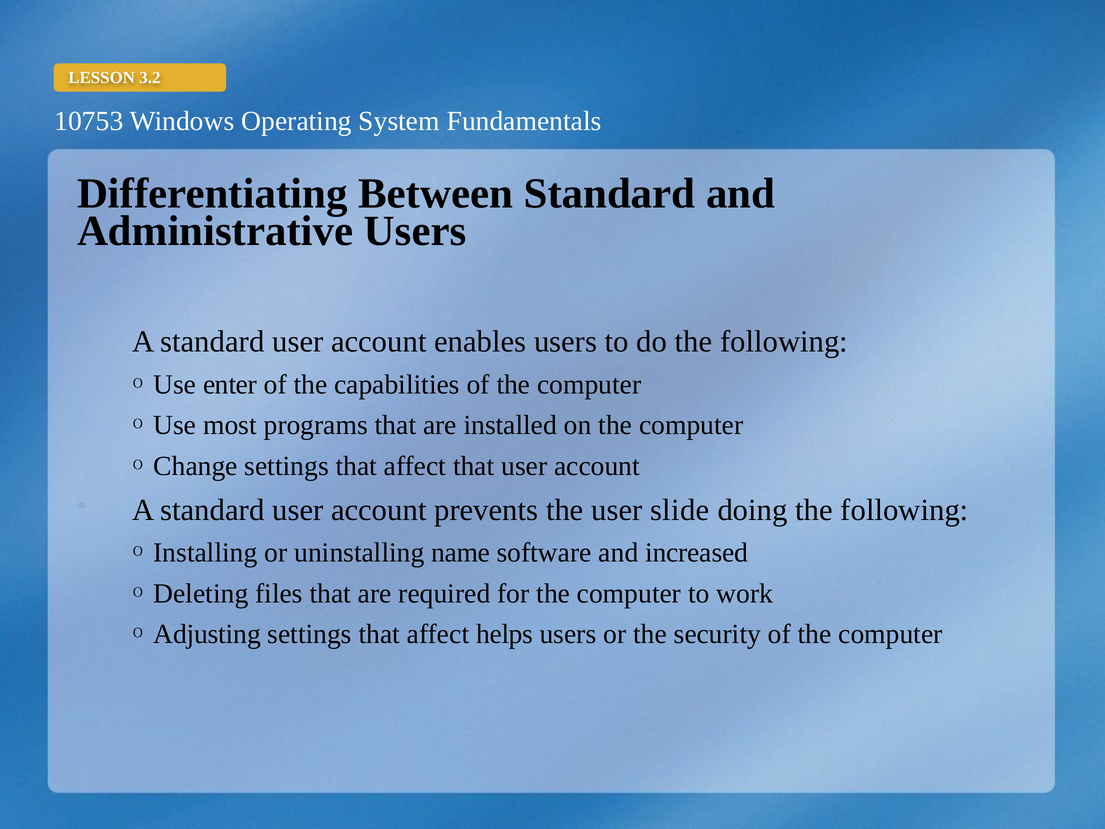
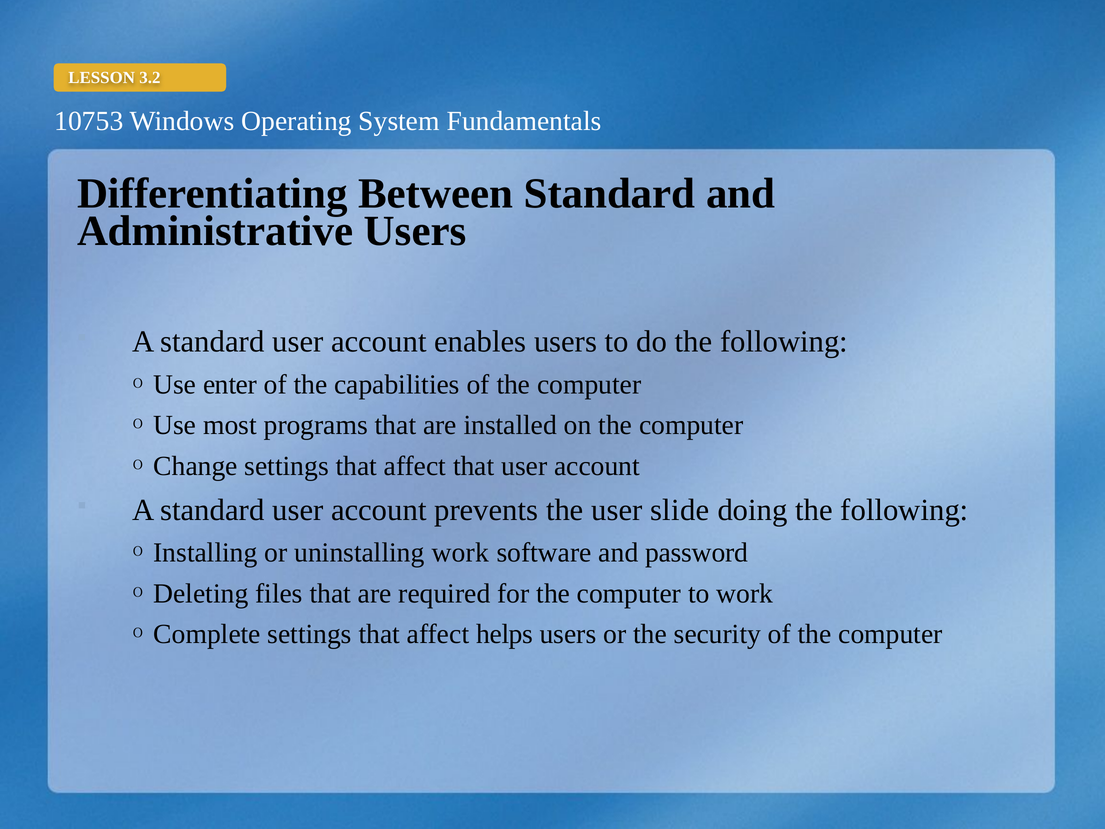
uninstalling name: name -> work (460, 552)
increased: increased -> password (697, 552)
Adjusting: Adjusting -> Complete (207, 634)
